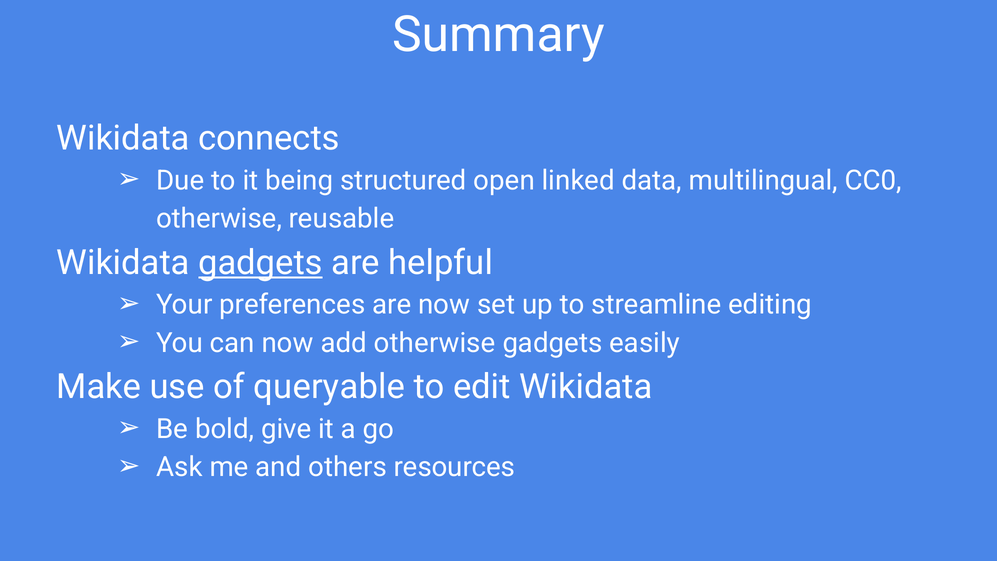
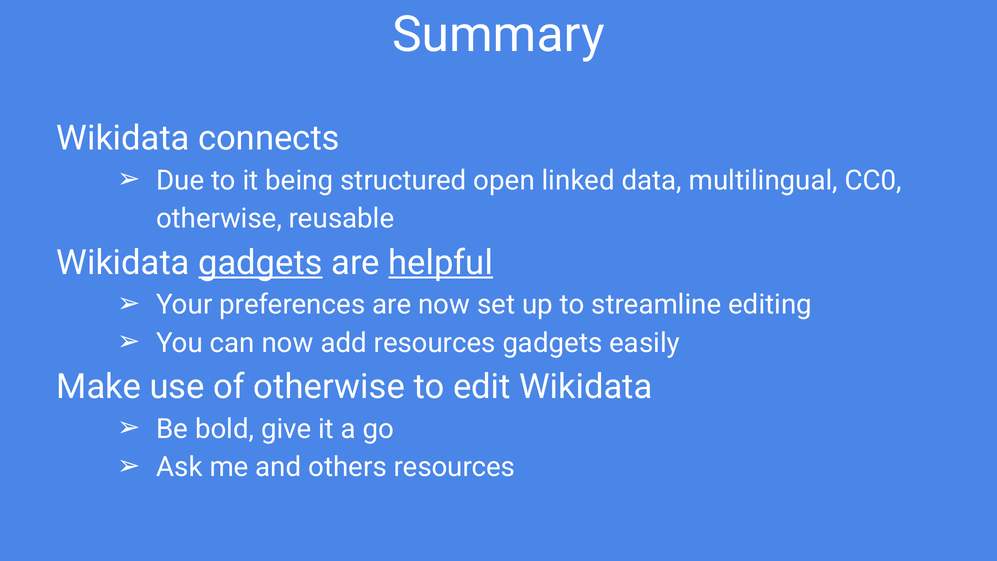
helpful underline: none -> present (441, 263)
add otherwise: otherwise -> resources (435, 343)
of queryable: queryable -> otherwise (329, 387)
